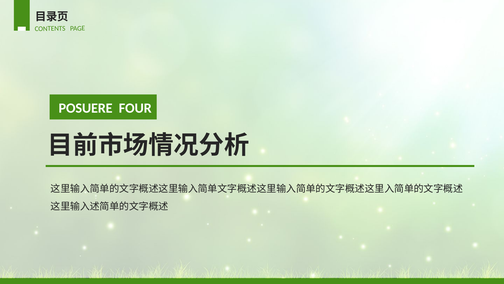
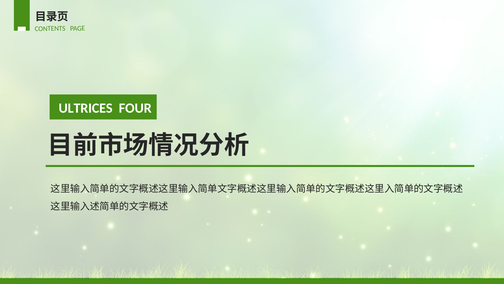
POSUERE: POSUERE -> ULTRICES (86, 108)
